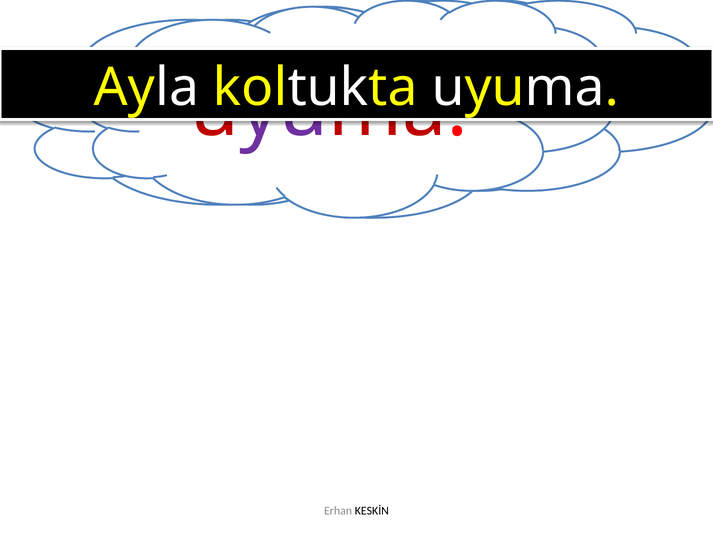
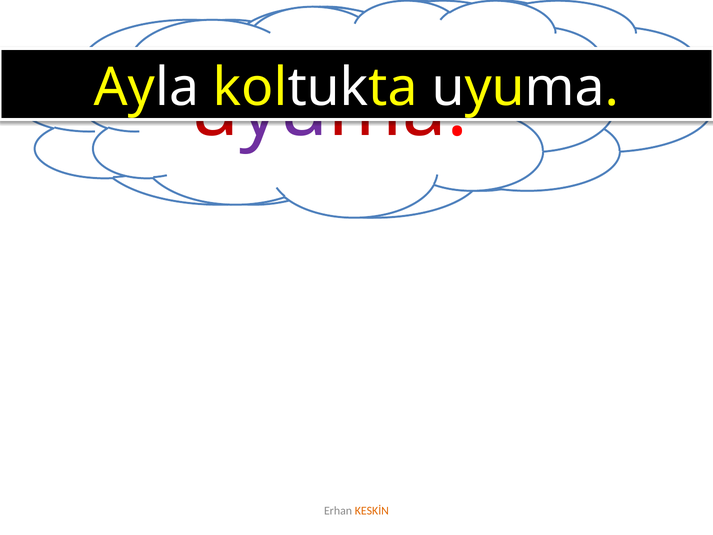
KESKİN colour: black -> orange (372, 511)
